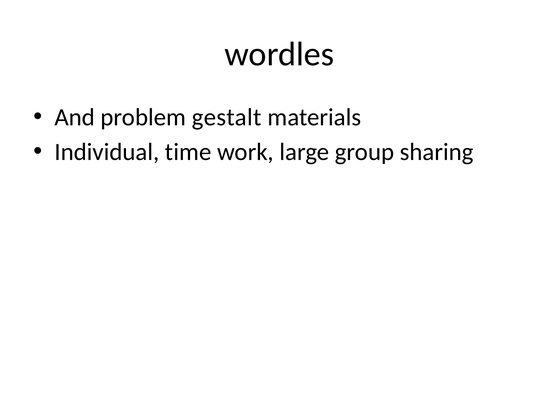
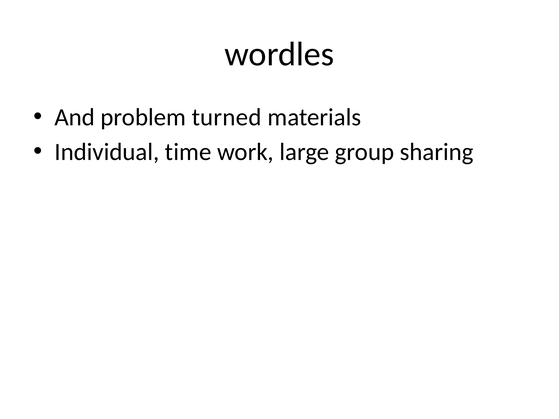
gestalt: gestalt -> turned (227, 117)
